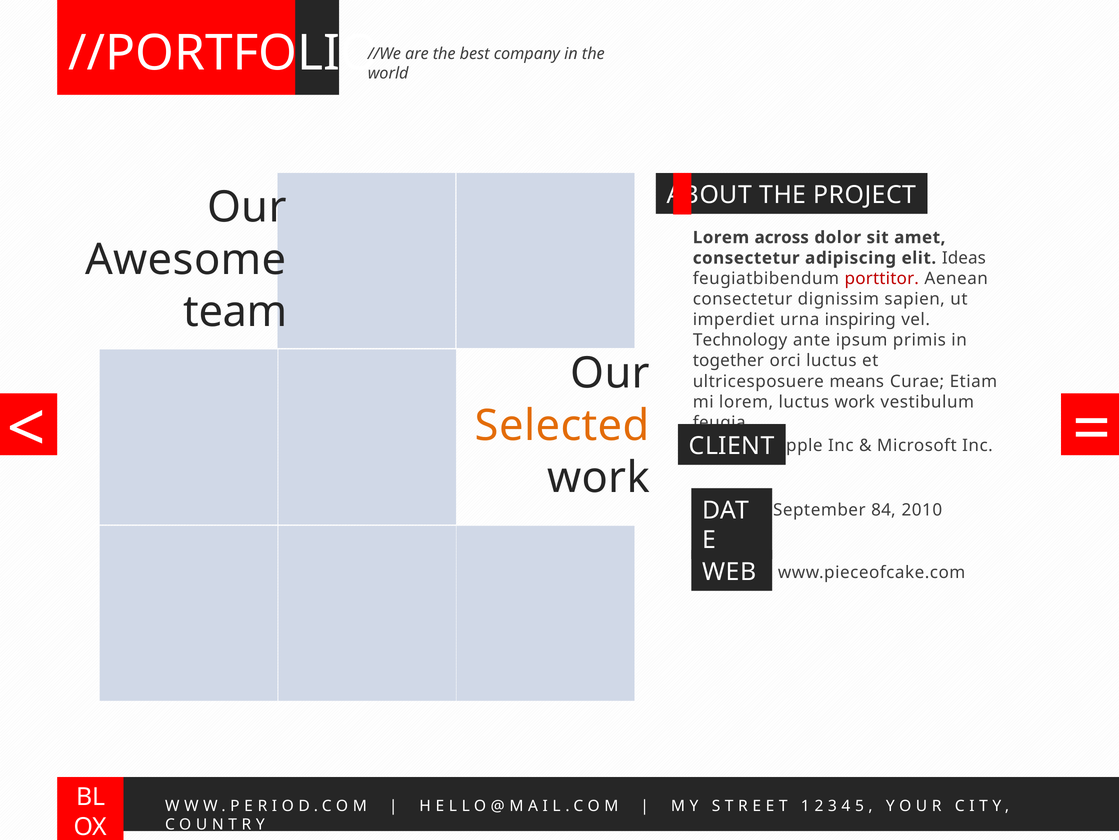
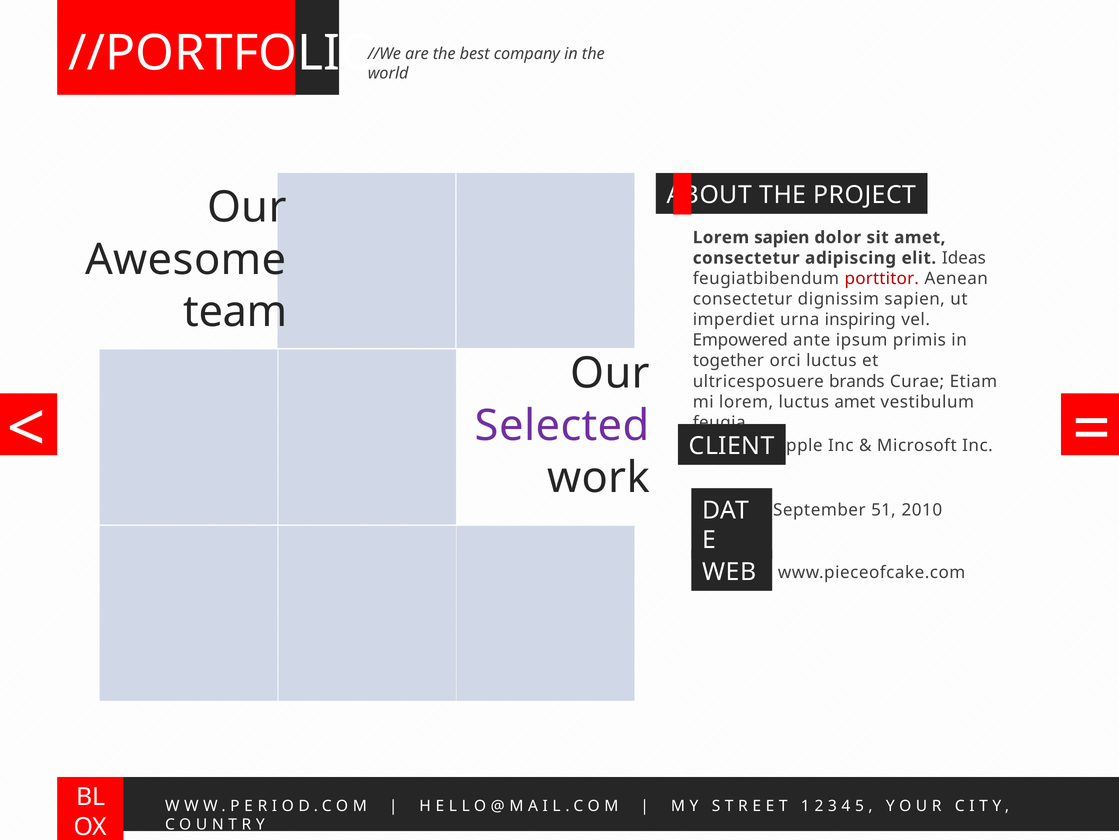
Lorem across: across -> sapien (782, 237)
Technology: Technology -> Empowered (740, 340)
means: means -> brands (857, 381)
luctus work: work -> amet (855, 402)
Selected colour: orange -> purple (562, 425)
84: 84 -> 51 (883, 509)
